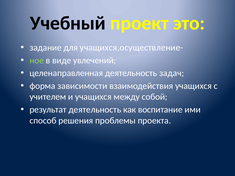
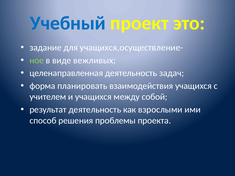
Учебный colour: black -> blue (68, 23)
увлечений: увлечений -> вежливых (95, 60)
зависимости: зависимости -> планировать (82, 86)
воспитание: воспитание -> взрослыми (160, 110)
